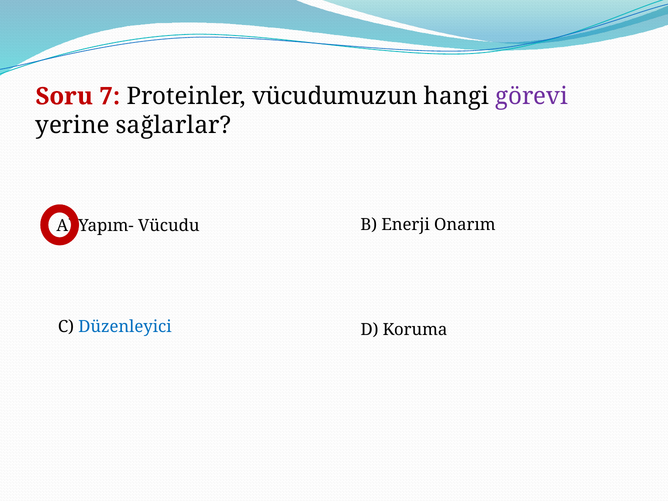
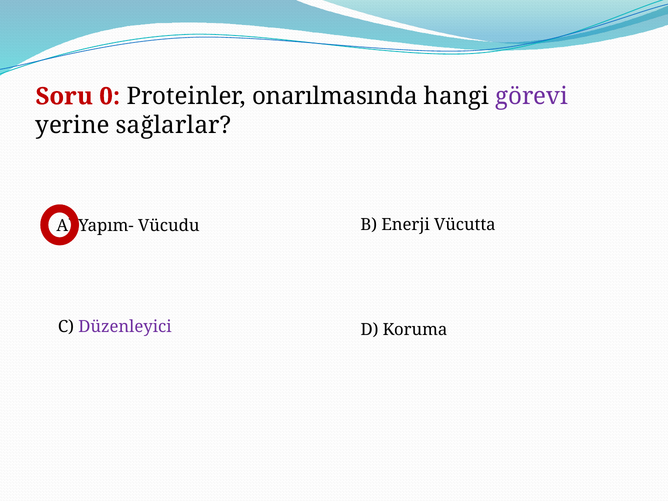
7: 7 -> 0 (110, 96)
vücudumuzun: vücudumuzun -> onarılmasında (335, 96)
Onarım: Onarım -> Vücutta (465, 225)
Düzenleyici colour: blue -> purple (125, 327)
